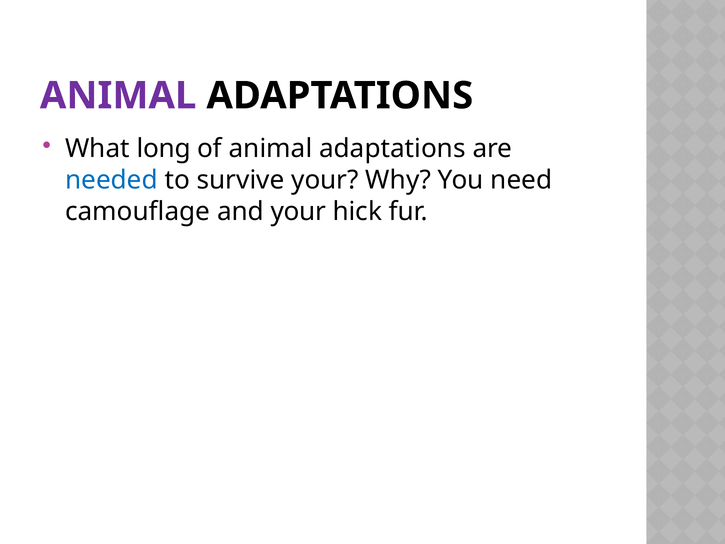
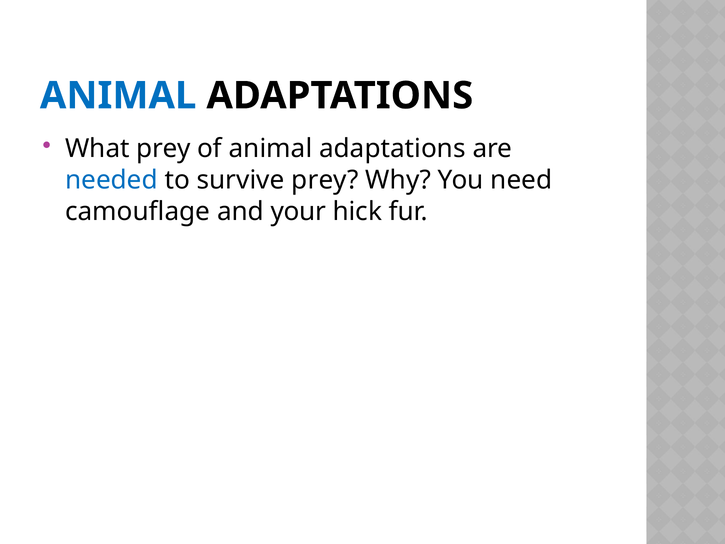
ANIMAL colour: purple -> blue (118, 96)
What long: long -> prey (164, 149)
survive your: your -> prey (325, 180)
